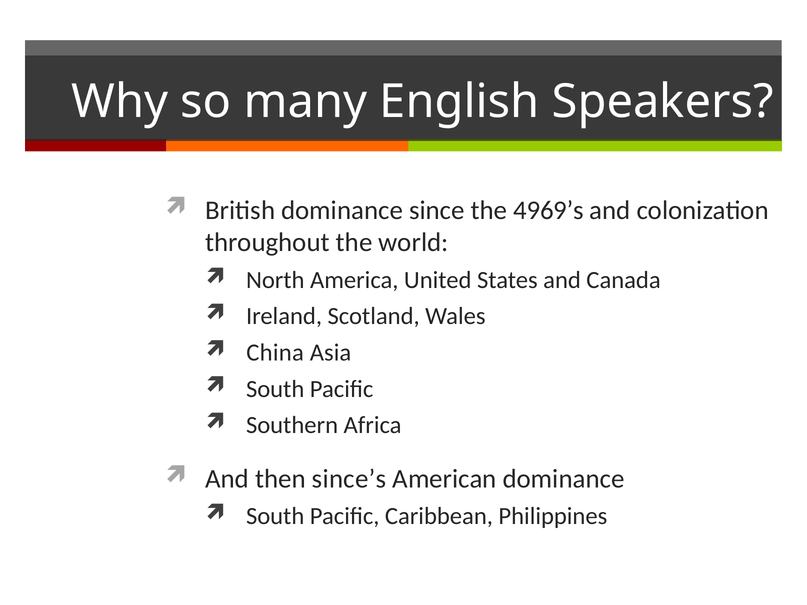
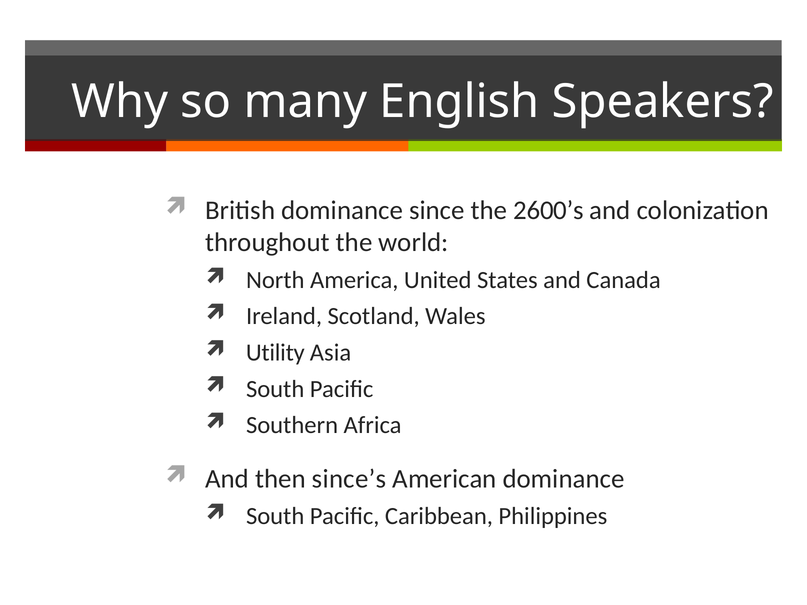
4969’s: 4969’s -> 2600’s (549, 210)
China: China -> Utility (275, 353)
